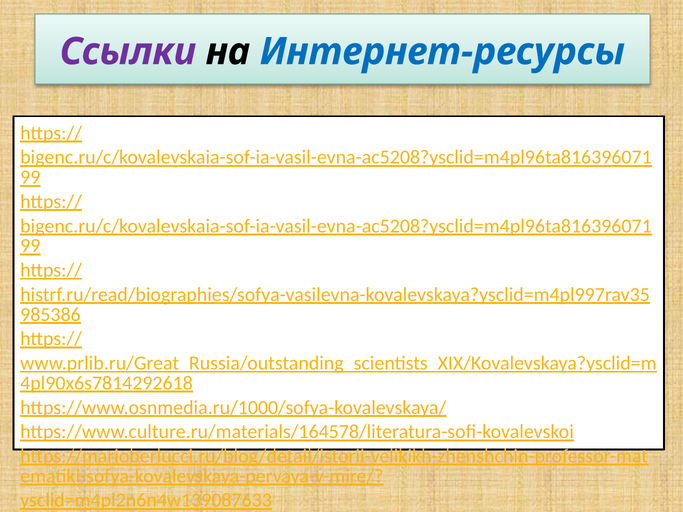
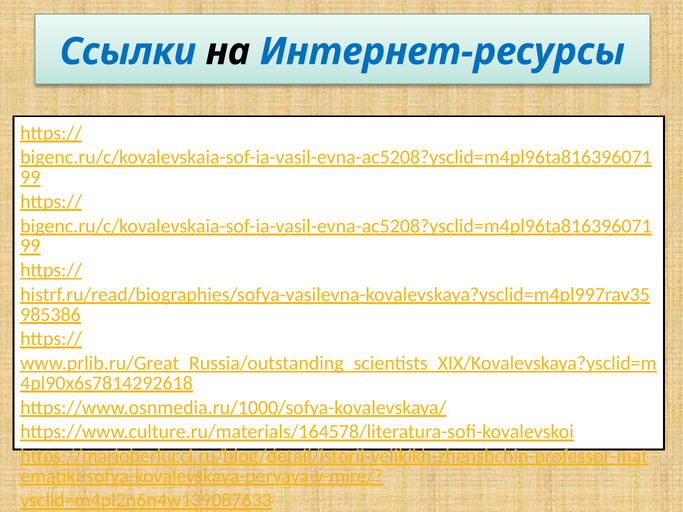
Ссылки colour: purple -> blue (128, 52)
